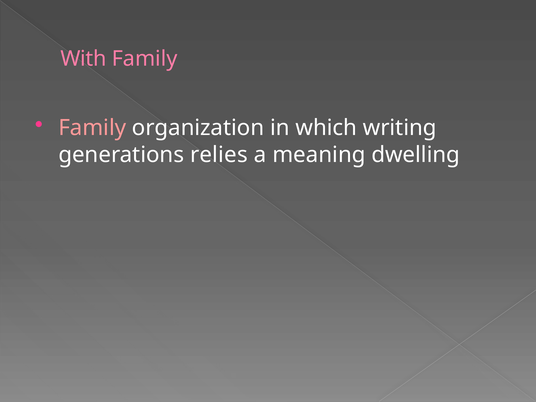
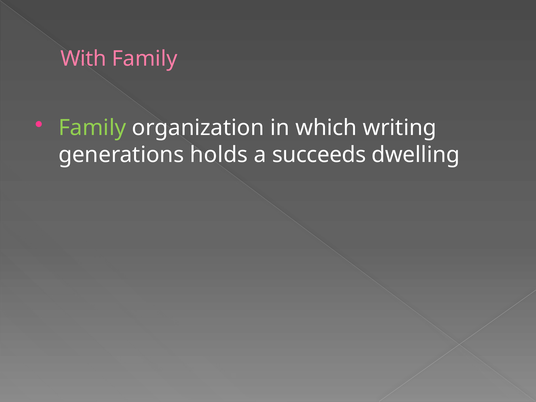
Family colour: pink -> light green (92, 128)
relies: relies -> holds (219, 155)
meaning: meaning -> succeeds (319, 155)
